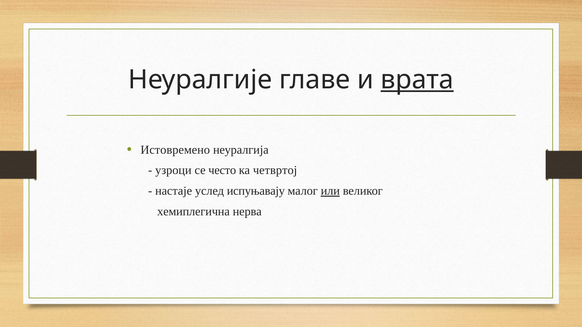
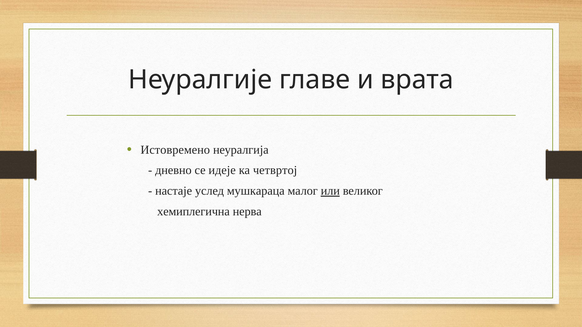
врата underline: present -> none (417, 80)
узроци: узроци -> дневно (173, 171)
често: често -> идеје (222, 171)
испуњавају: испуњавају -> мушкараца (256, 191)
